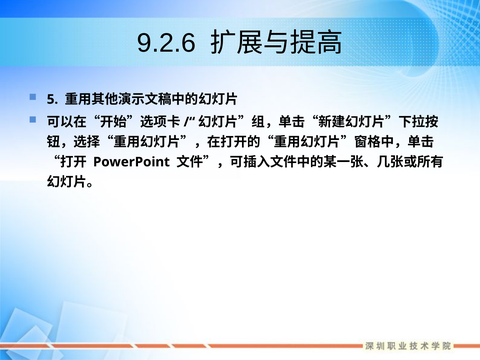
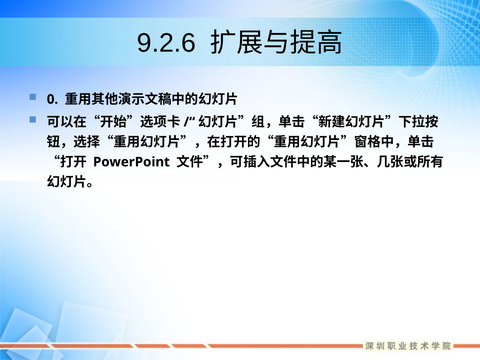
5: 5 -> 0 (52, 99)
